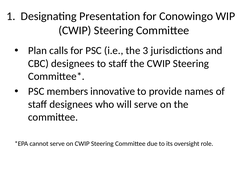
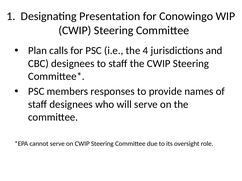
3: 3 -> 4 (146, 51)
innovative: innovative -> responses (113, 92)
